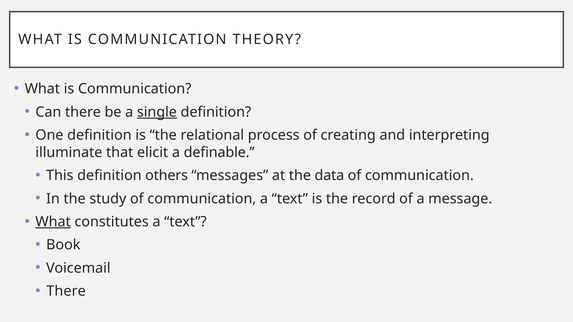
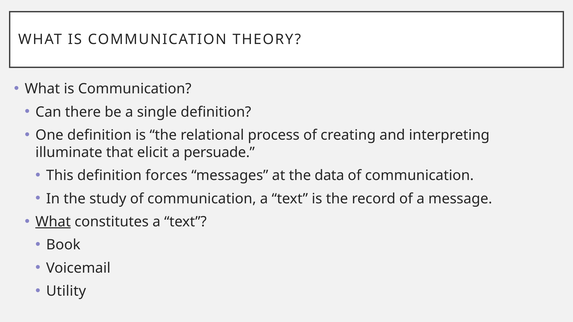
single underline: present -> none (157, 112)
definable: definable -> persuade (219, 152)
others: others -> forces (166, 176)
There: There -> Utility (66, 291)
